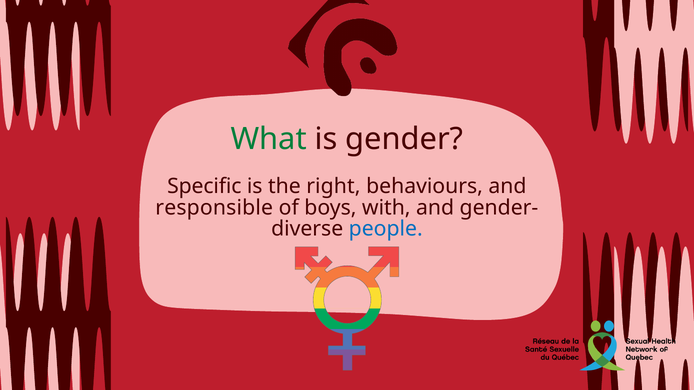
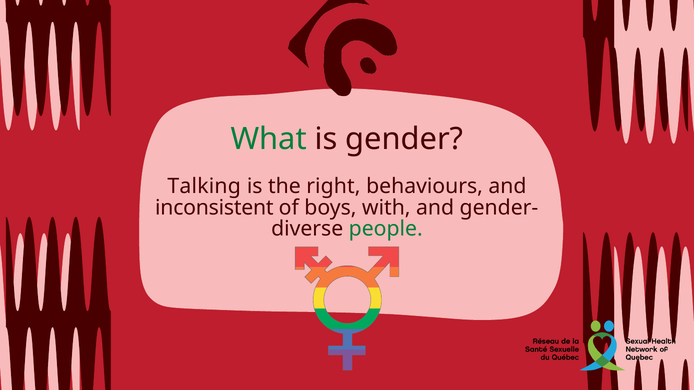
Specific: Specific -> Talking (204, 187)
responsible: responsible -> inconsistent (214, 208)
people colour: blue -> green (386, 229)
